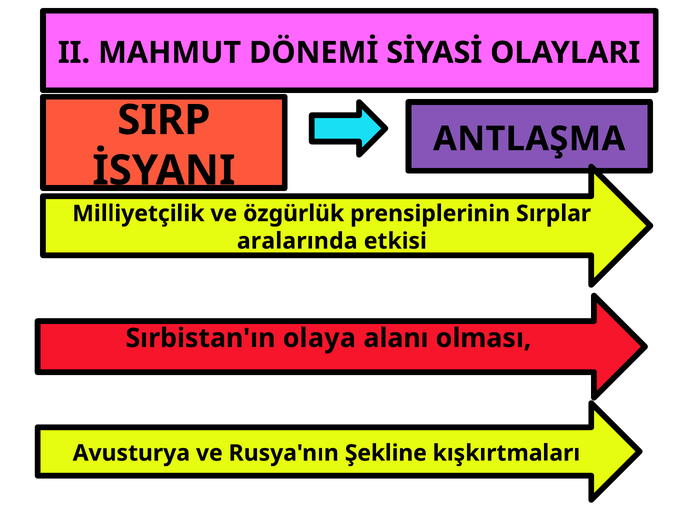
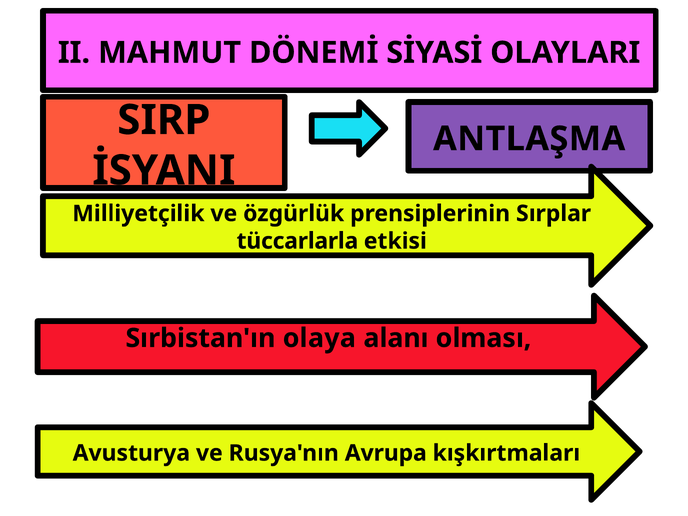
aralarında: aralarında -> tüccarlarla (297, 241)
Şekline: Şekline -> Avrupa (386, 453)
